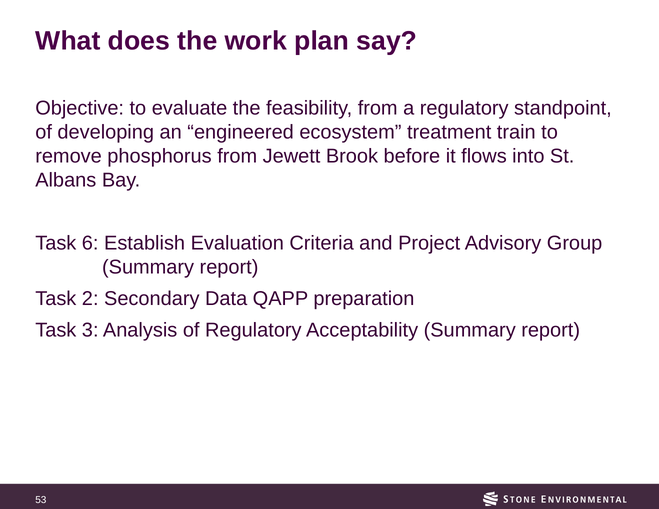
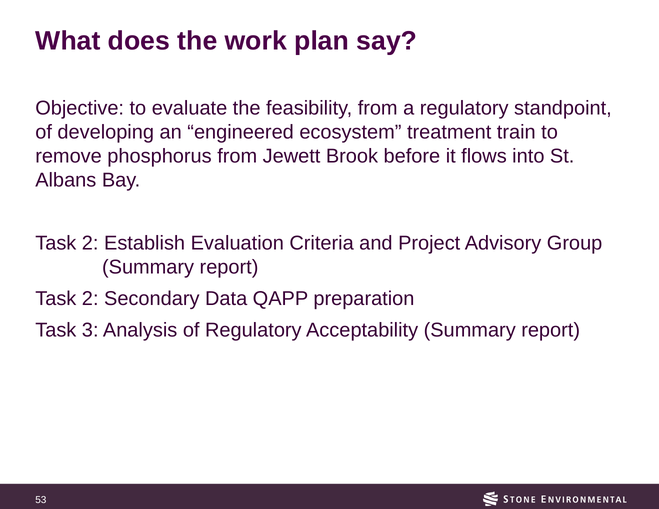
6: 6 -> 2 (90, 243)
